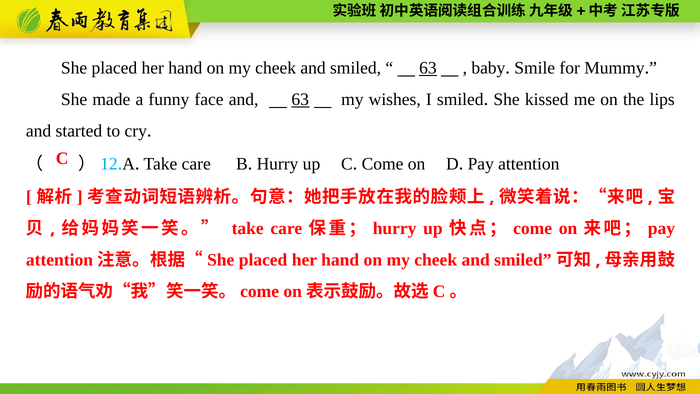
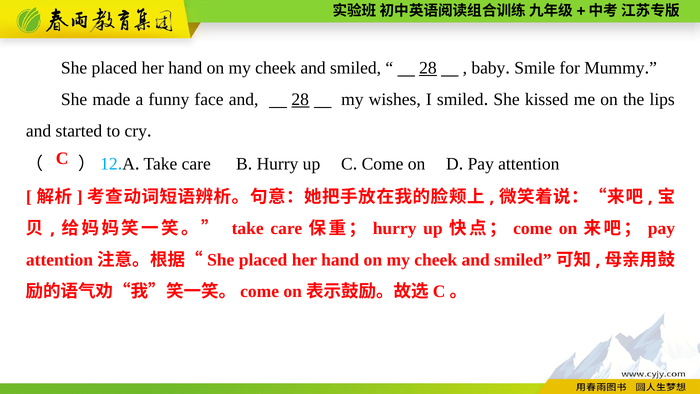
63: 63 -> 28 (428, 68)
and 63: 63 -> 28 (300, 99)
